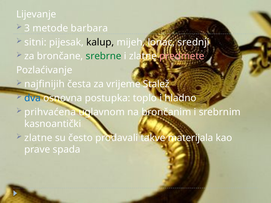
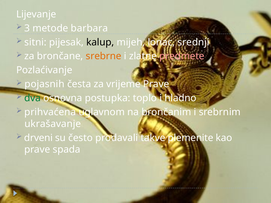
srebrne colour: green -> orange (104, 56)
najfinijih: najfinijih -> pojasnih (44, 84)
vrijeme Stalež: Stalež -> Prave (156, 84)
dva colour: blue -> green (33, 98)
kasnoantički: kasnoantički -> ukrašavanje (53, 124)
zlatne: zlatne -> drveni (38, 138)
materijala: materijala -> plemenite (191, 138)
